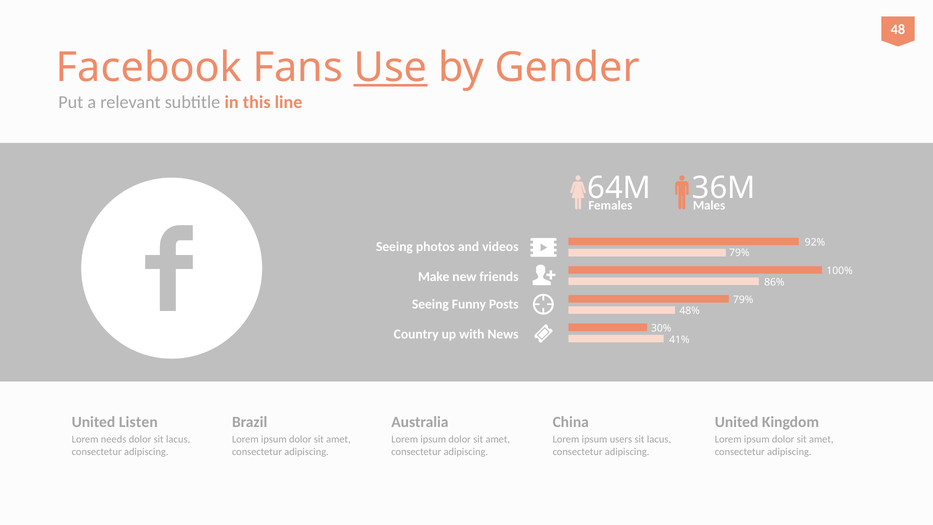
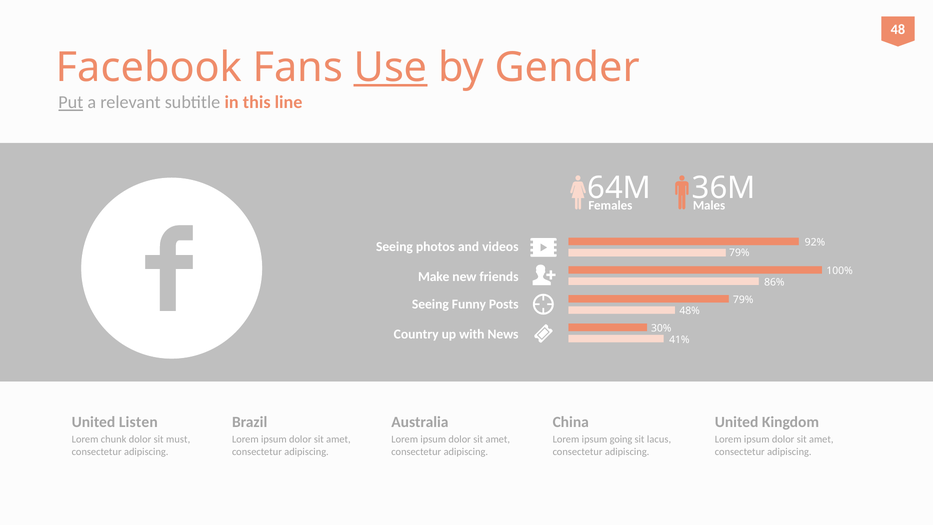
Put underline: none -> present (71, 102)
needs: needs -> chunk (114, 439)
dolor sit lacus: lacus -> must (178, 439)
users: users -> going (621, 439)
